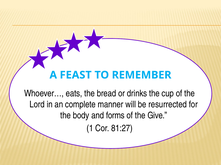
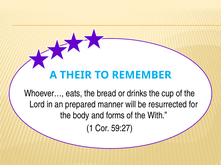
FEAST: FEAST -> THEIR (76, 75)
complete: complete -> prepared (80, 105)
Give: Give -> With (157, 116)
81:27: 81:27 -> 59:27 (122, 129)
